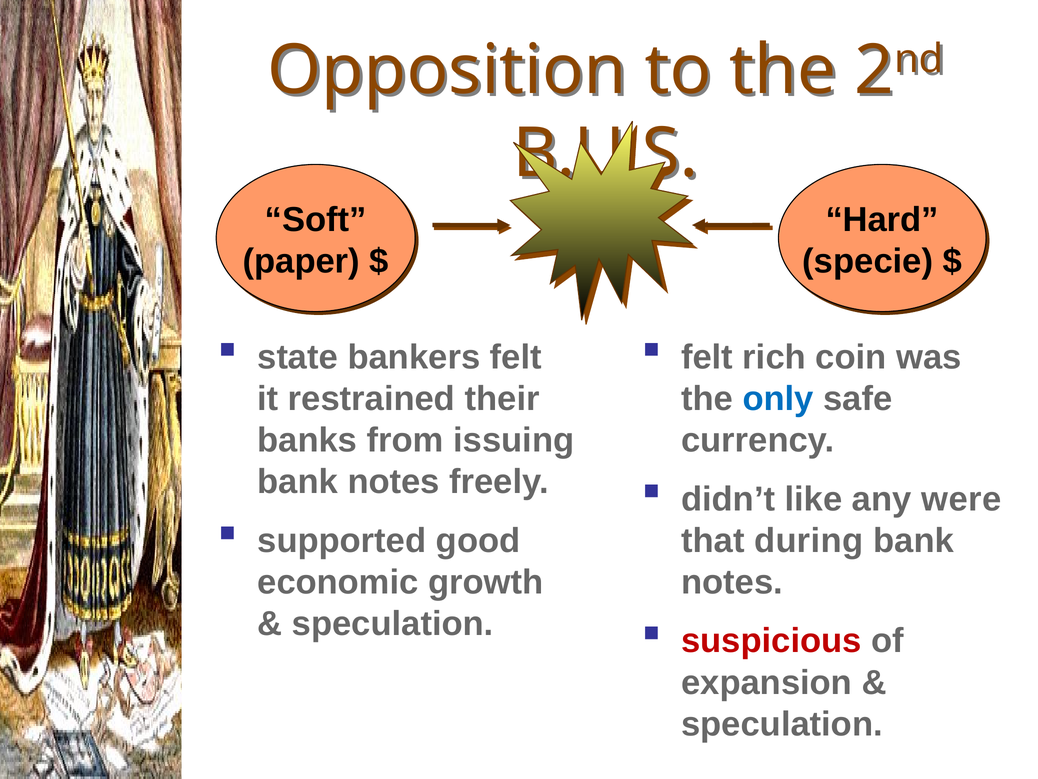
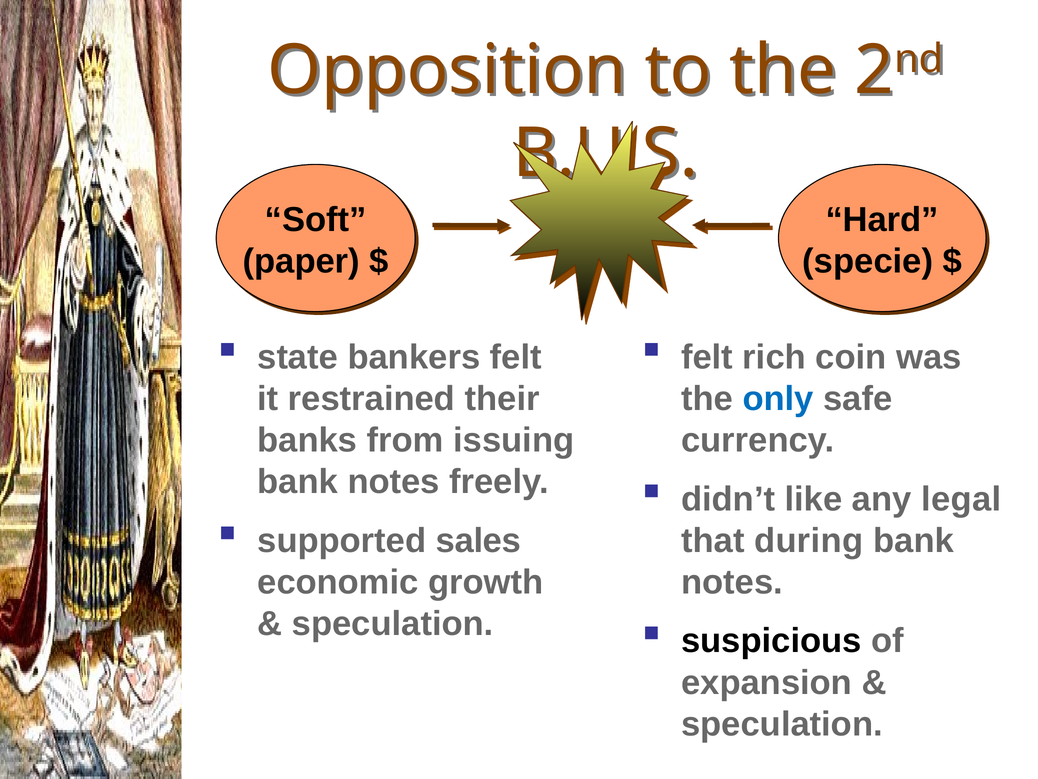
were: were -> legal (961, 499)
good: good -> sales (478, 540)
suspicious colour: red -> black (771, 641)
